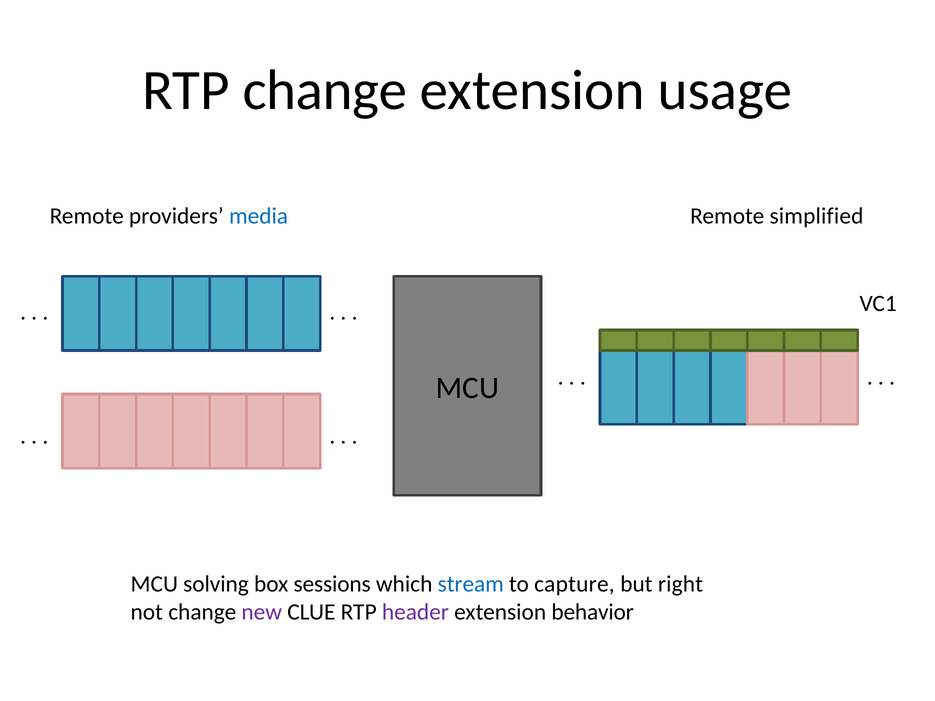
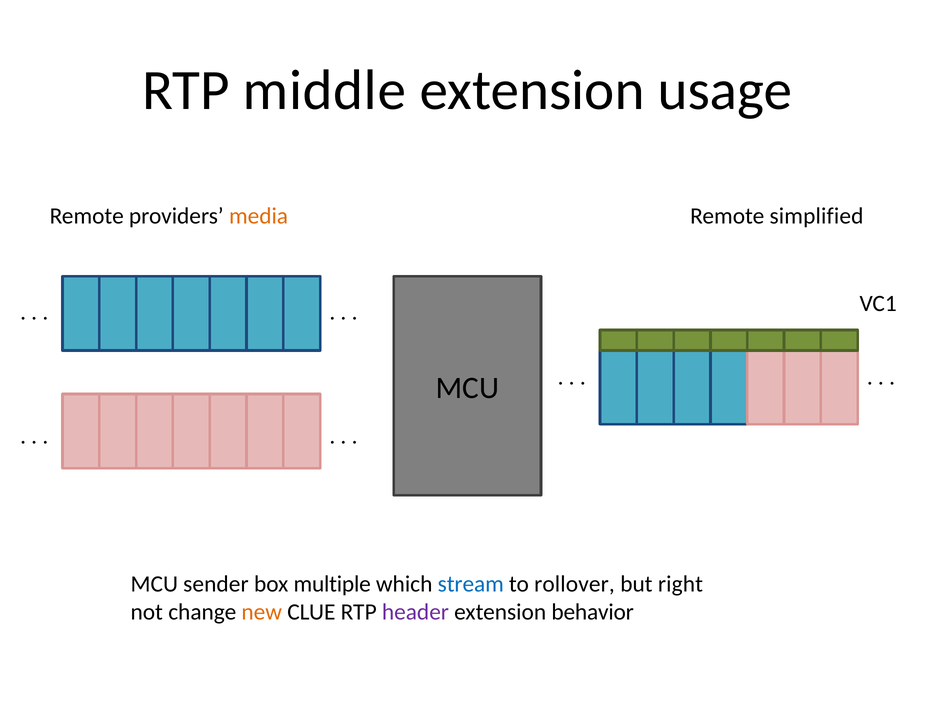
RTP change: change -> middle (324, 91)
media colour: blue -> orange (259, 216)
solving: solving -> sender (216, 584)
sessions: sessions -> multiple (332, 584)
capture: capture -> rollover (574, 584)
new colour: purple -> orange (262, 612)
